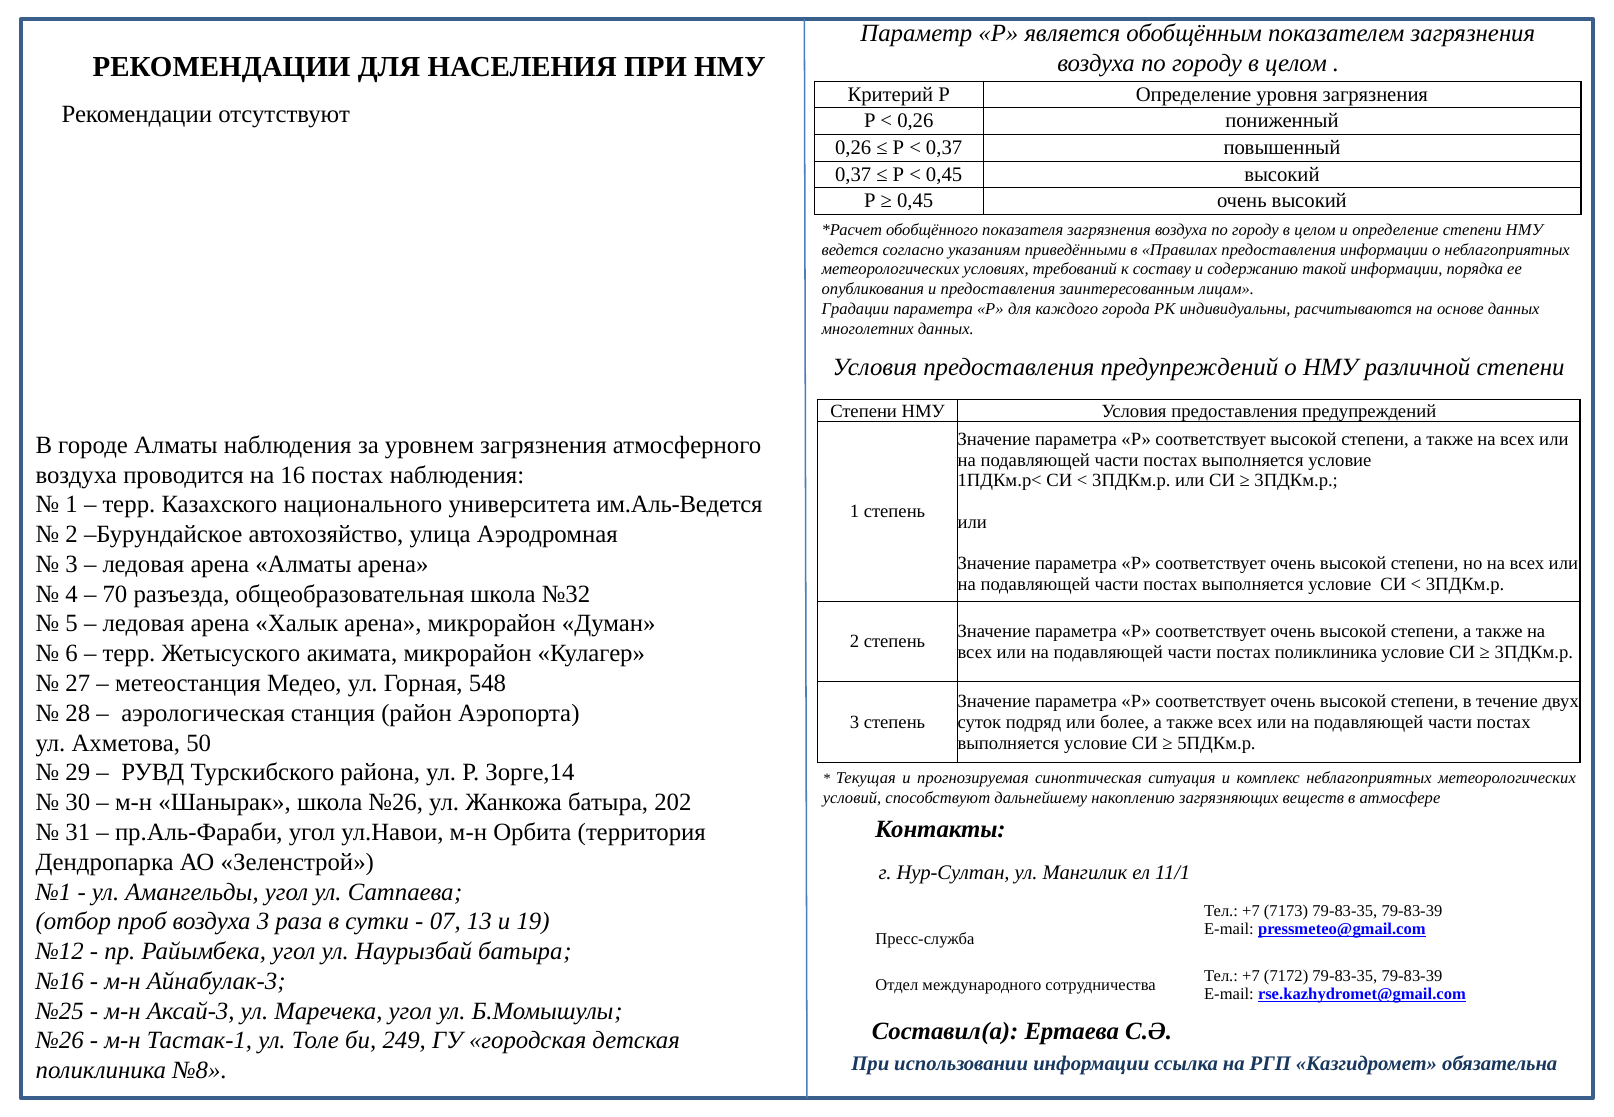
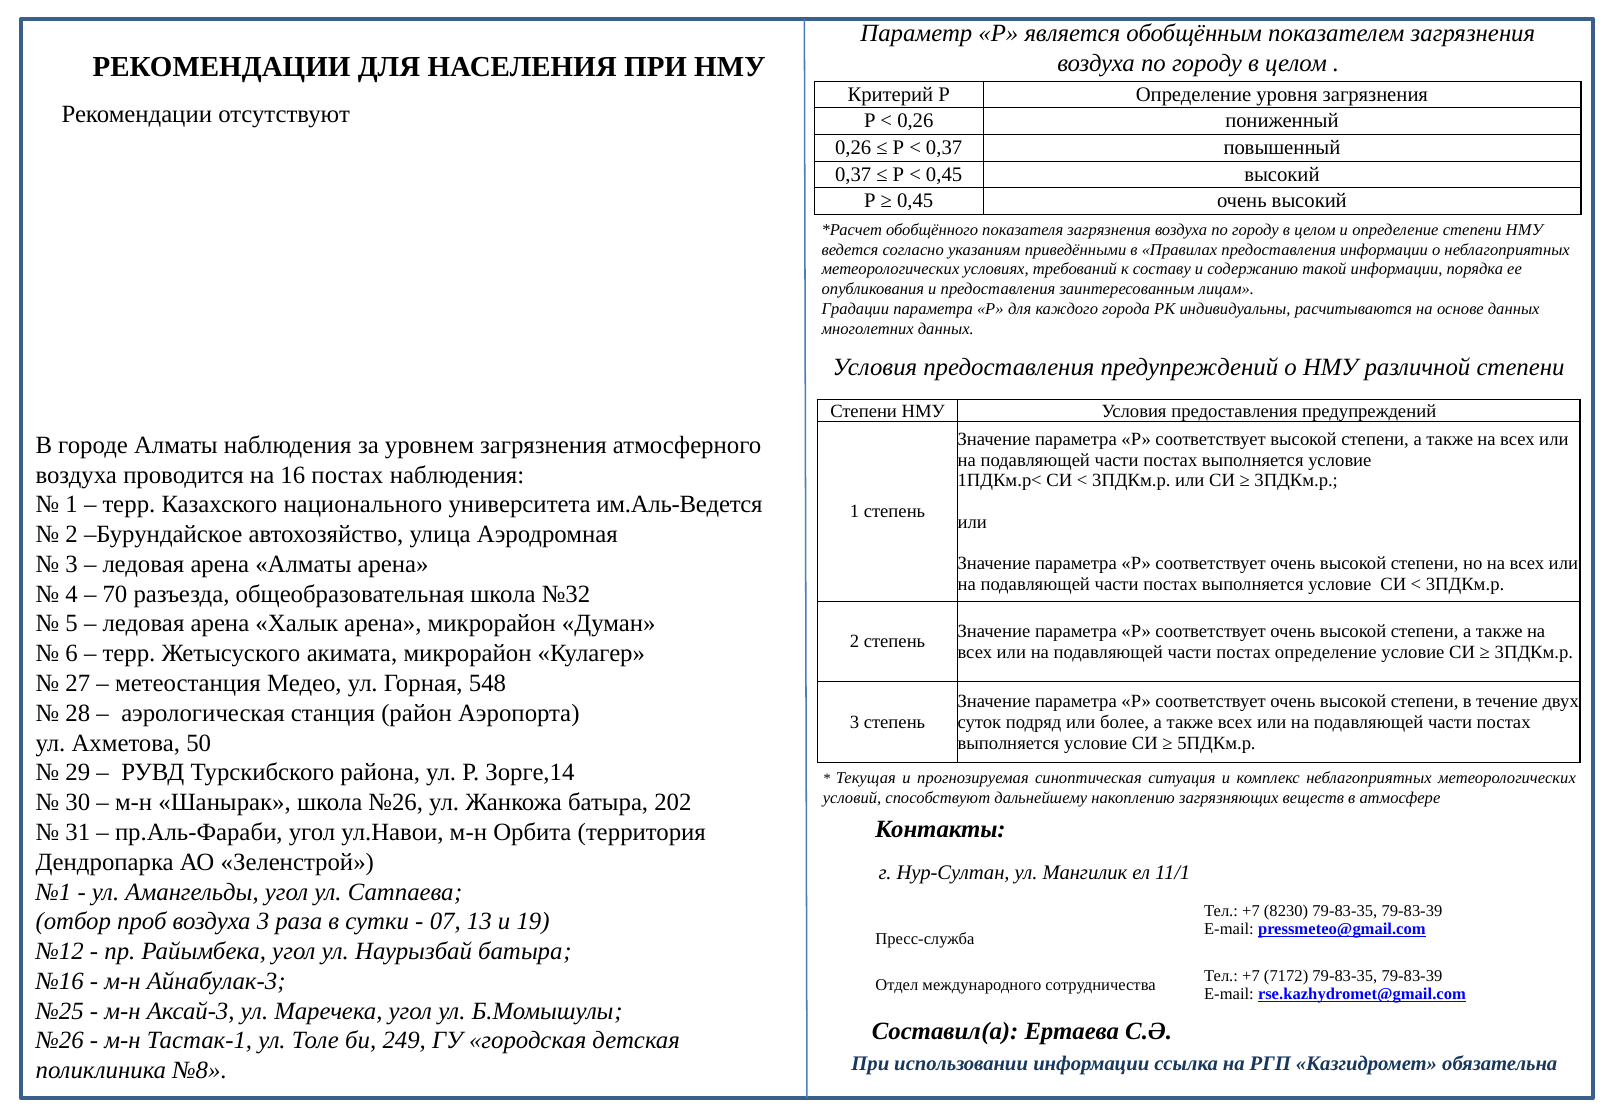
постах поликлиника: поликлиника -> определение (1326, 652)
7173: 7173 -> 8230 (1286, 911)
